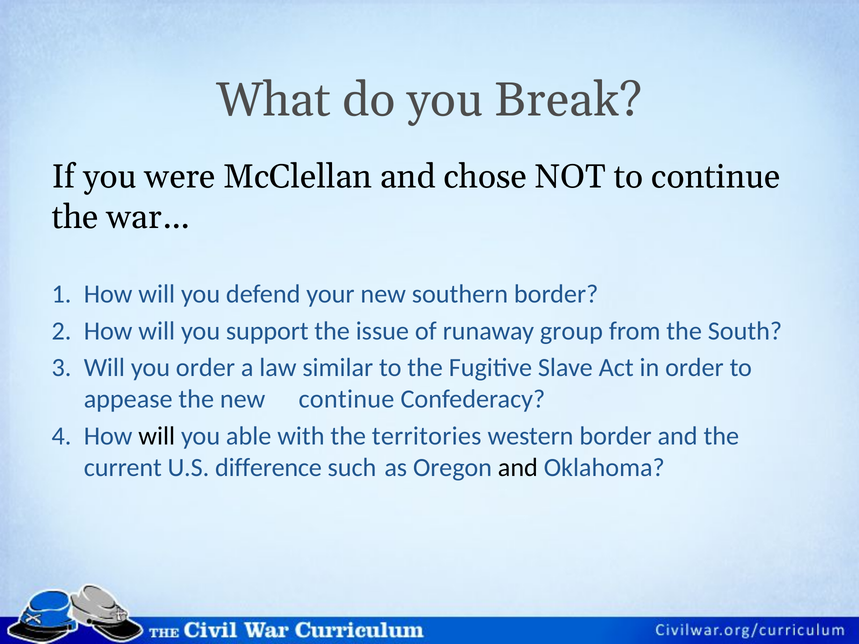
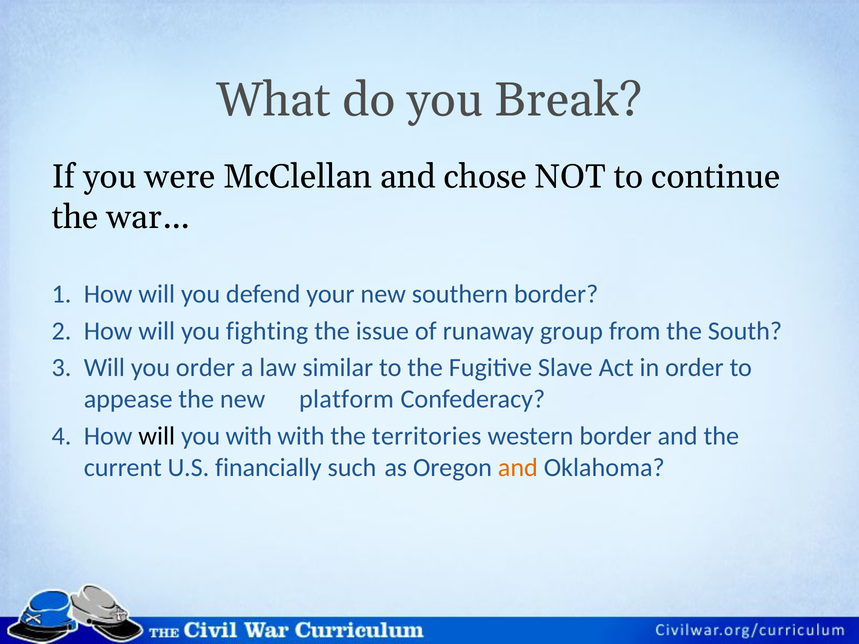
support: support -> fighting (267, 331)
new continue: continue -> platform (346, 399)
you able: able -> with (249, 436)
difference: difference -> financially (268, 468)
and colour: black -> orange (518, 468)
